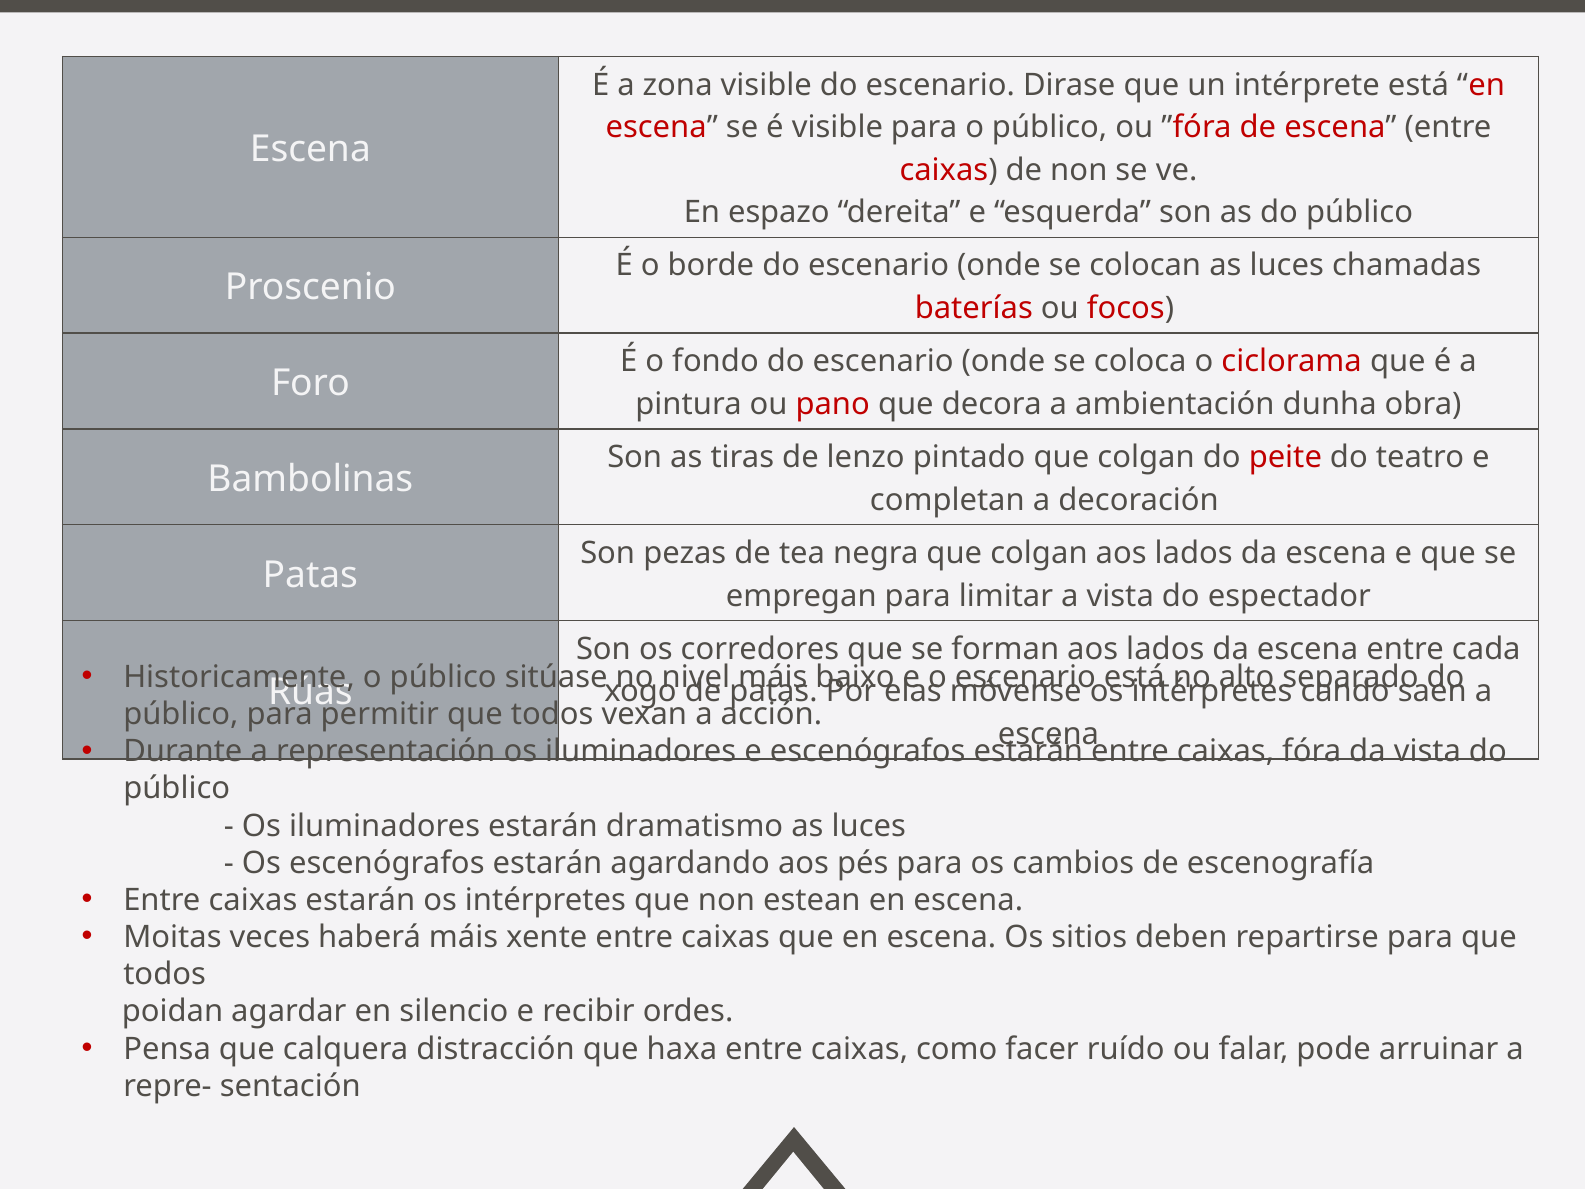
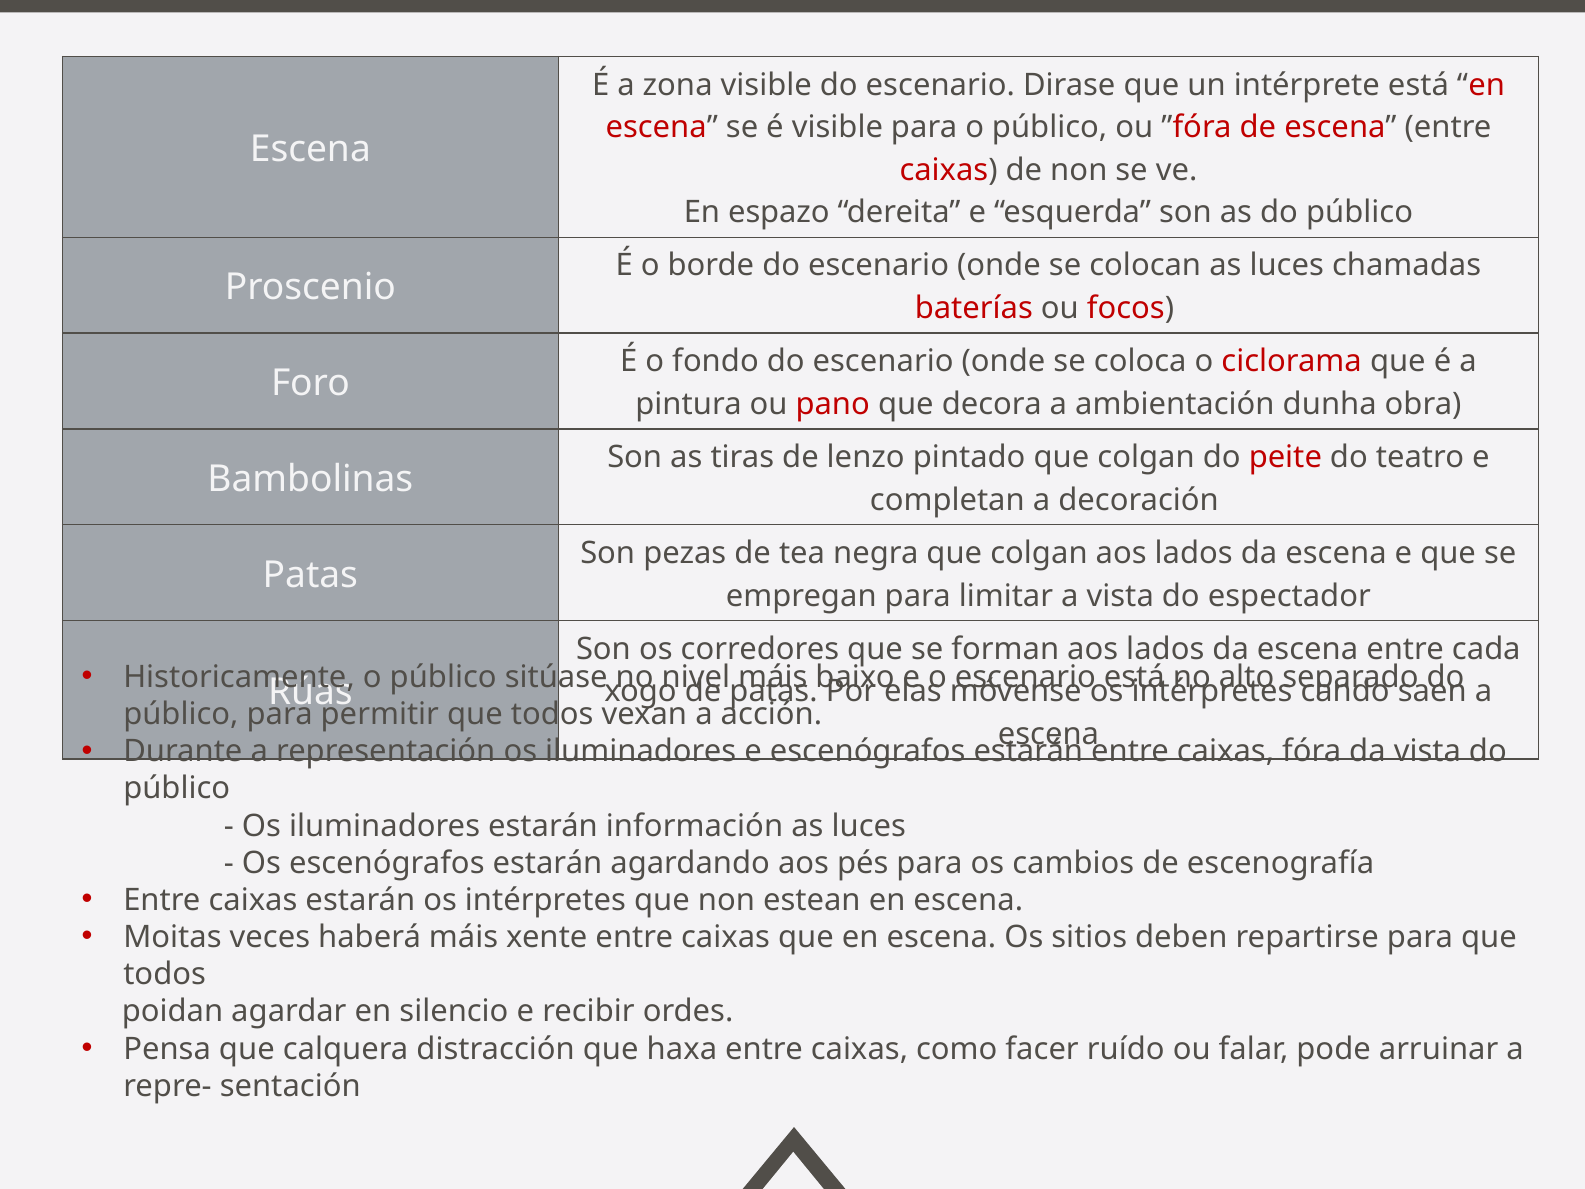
dramatismo: dramatismo -> información (695, 826)
